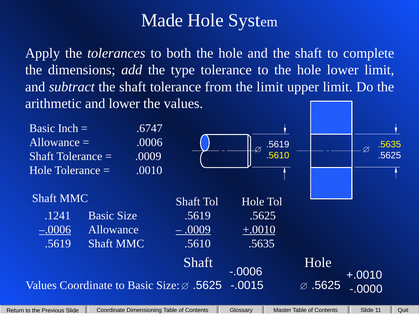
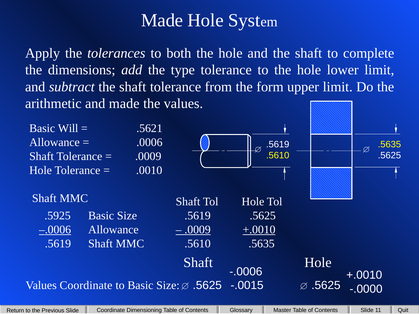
the limit: limit -> form (270, 87)
and lower: lower -> made (124, 104)
Inch: Inch -> Will (68, 129)
.6747: .6747 -> .5621 (149, 129)
.1241: .1241 -> .5925 (58, 216)
